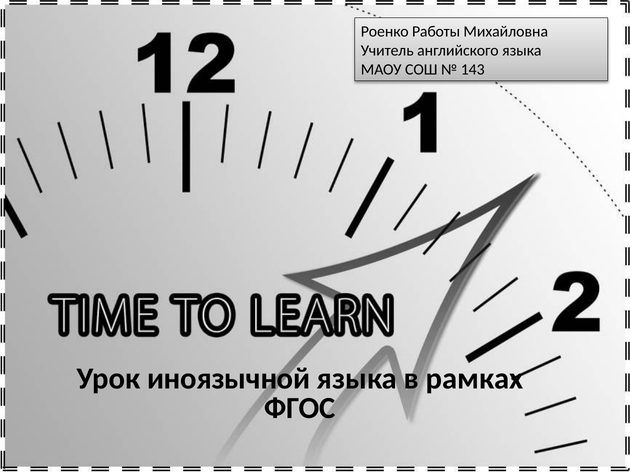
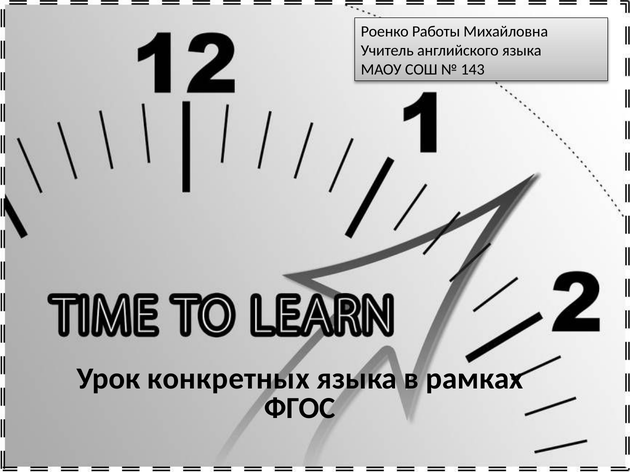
иноязычной: иноязычной -> конкретных (228, 379)
